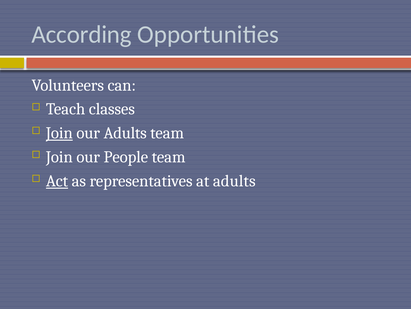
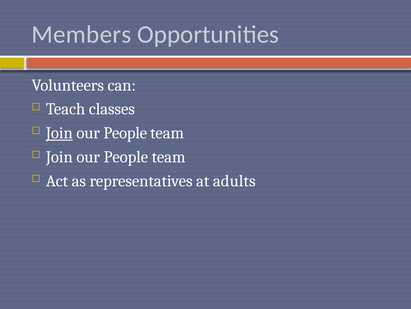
According: According -> Members (81, 34)
Adults: Adults -> People (125, 133)
Act underline: present -> none (57, 181)
